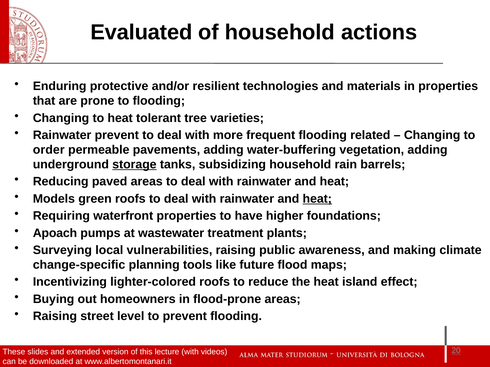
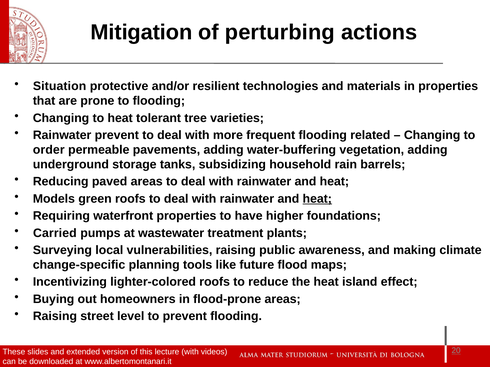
Evaluated: Evaluated -> Mitigation (141, 32)
of household: household -> perturbing (280, 32)
Enduring: Enduring -> Situation (60, 86)
storage underline: present -> none (134, 165)
Apoach: Apoach -> Carried (55, 233)
